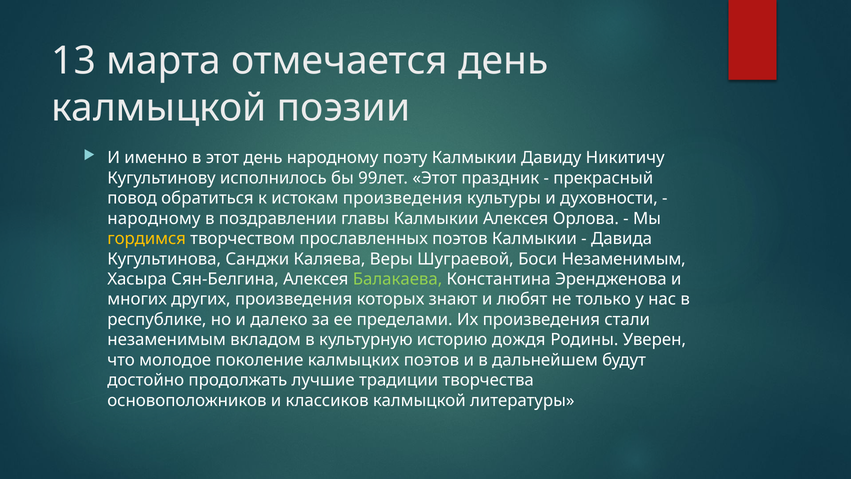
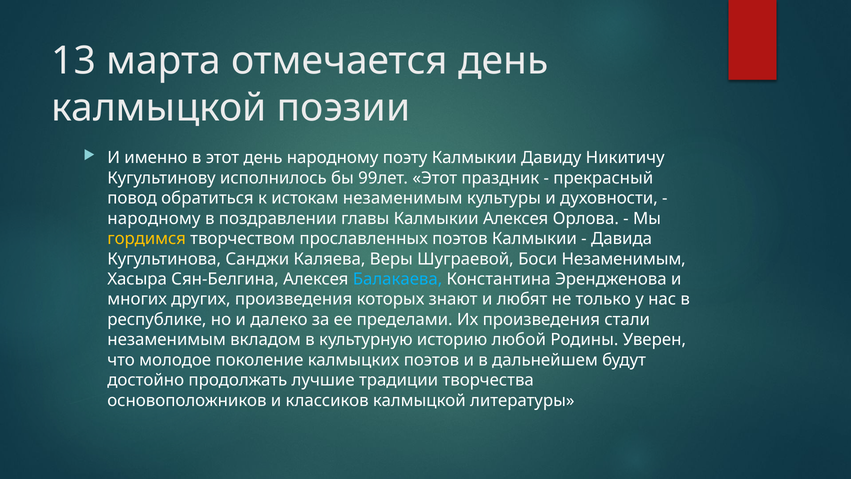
истокам произведения: произведения -> незаменимым (403, 198)
Балакаева colour: light green -> light blue (398, 279)
дождя: дождя -> любой (519, 340)
